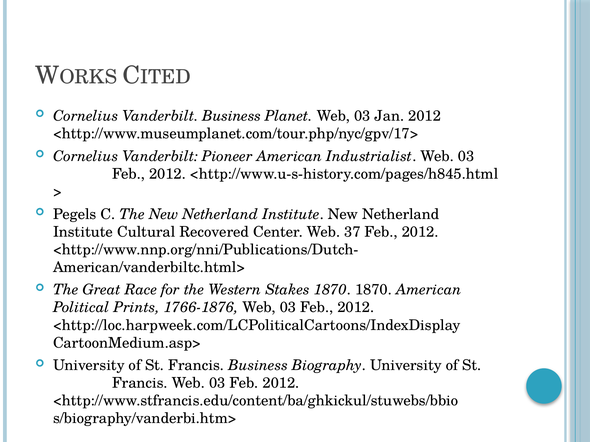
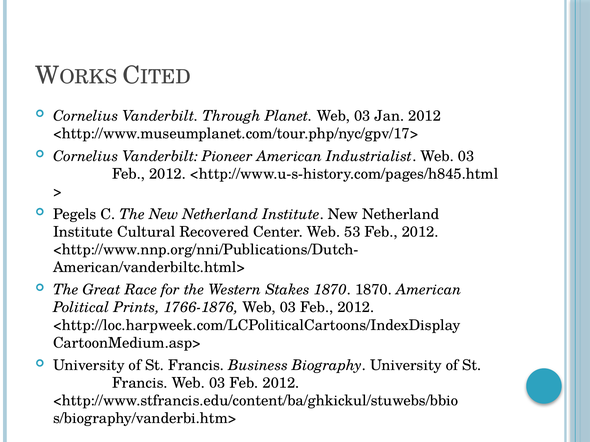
Vanderbilt Business: Business -> Through (232, 116)
37: 37 -> 53 (352, 232)
